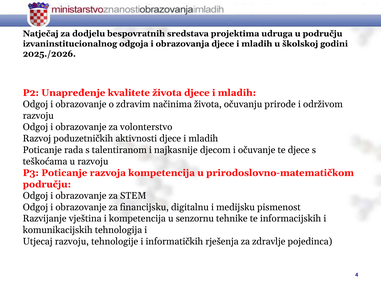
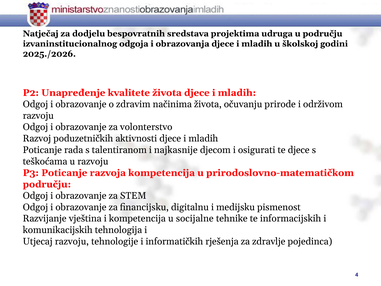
očuvanje: očuvanje -> osigurati (257, 150)
senzornu: senzornu -> socijalne (195, 218)
